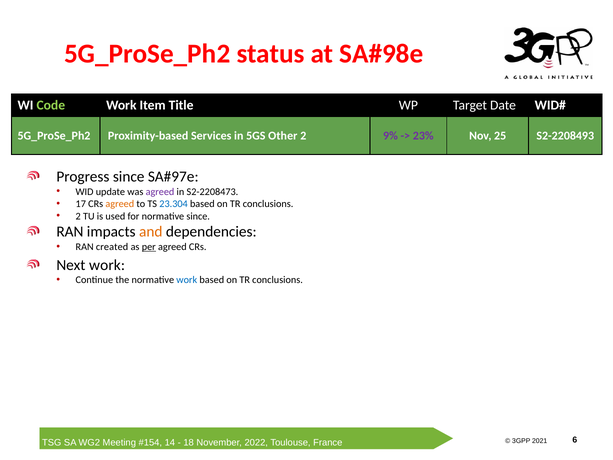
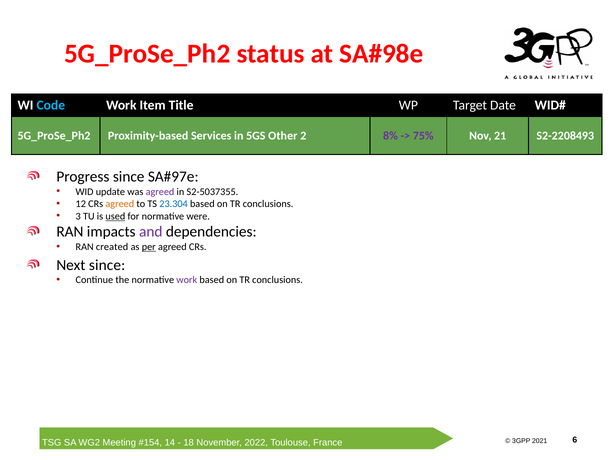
Code colour: light green -> light blue (51, 105)
9%: 9% -> 8% (390, 136)
23%: 23% -> 75% (423, 136)
25: 25 -> 21 (500, 136)
S2-2208473: S2-2208473 -> S2-5037355 (212, 192)
17: 17 -> 12 (81, 204)
2: 2 -> 3 (78, 216)
used underline: none -> present (115, 216)
normative since: since -> were (198, 216)
and colour: orange -> purple (151, 232)
Next work: work -> since (107, 265)
work colour: blue -> purple (187, 280)
